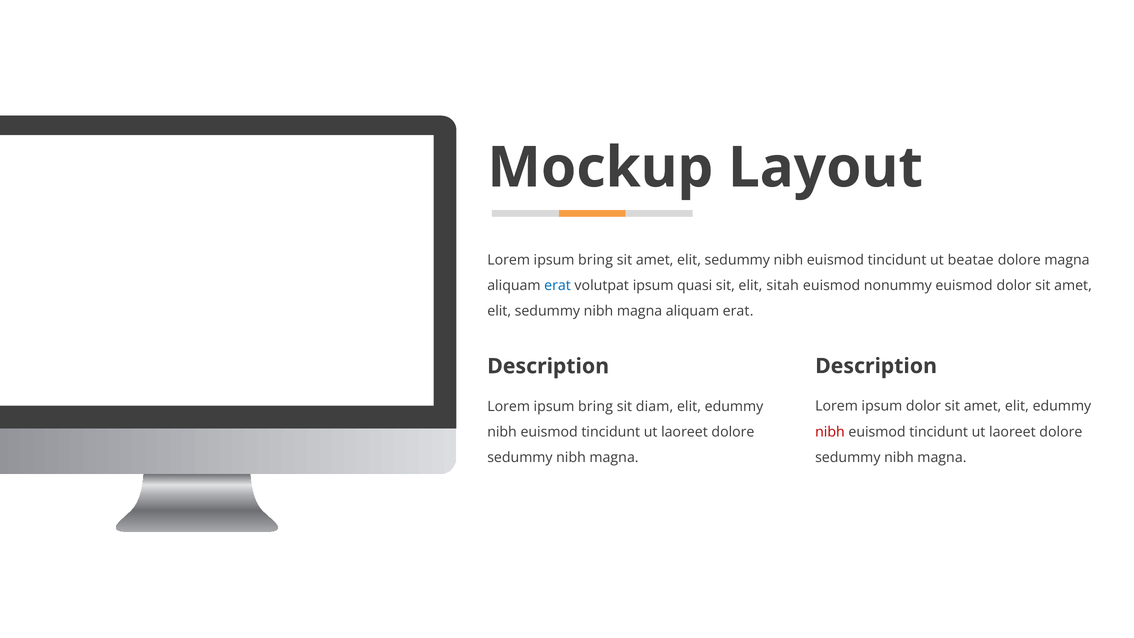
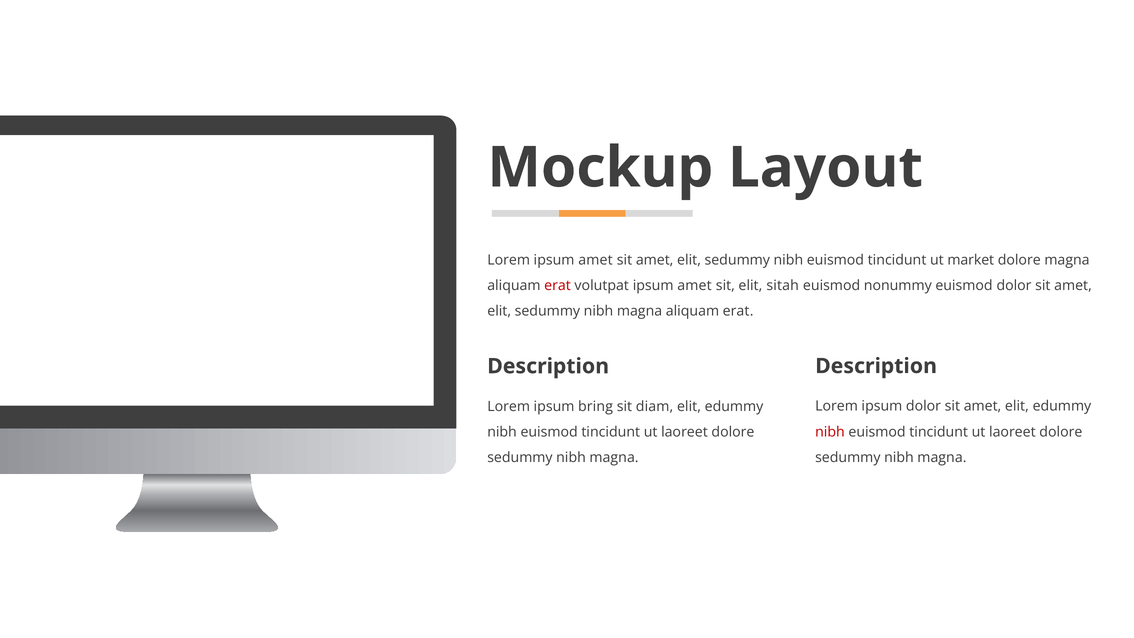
bring: bring -> amet (596, 260)
beatae: beatae -> market (971, 260)
erat colour: blue -> red (558, 286)
volutpat ipsum quasi: quasi -> amet (695, 286)
